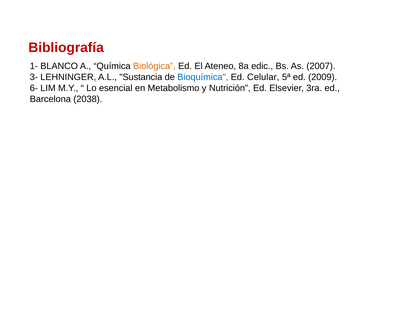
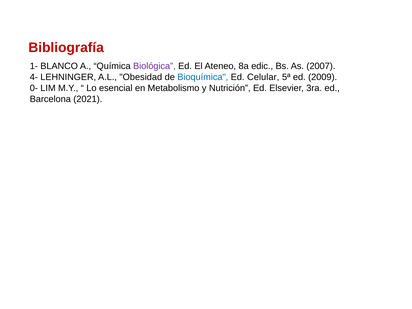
Biológica colour: orange -> purple (154, 66)
3-: 3- -> 4- (34, 77)
Sustancia: Sustancia -> Obesidad (141, 77)
6-: 6- -> 0- (34, 88)
2038: 2038 -> 2021 (88, 99)
